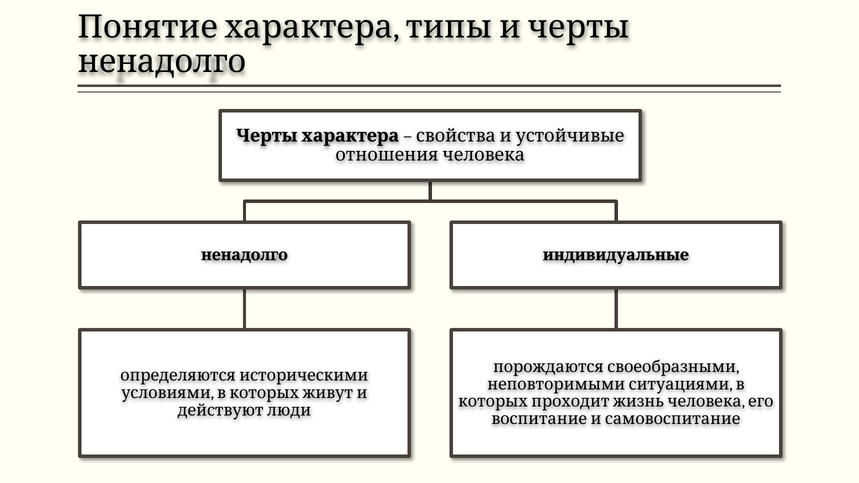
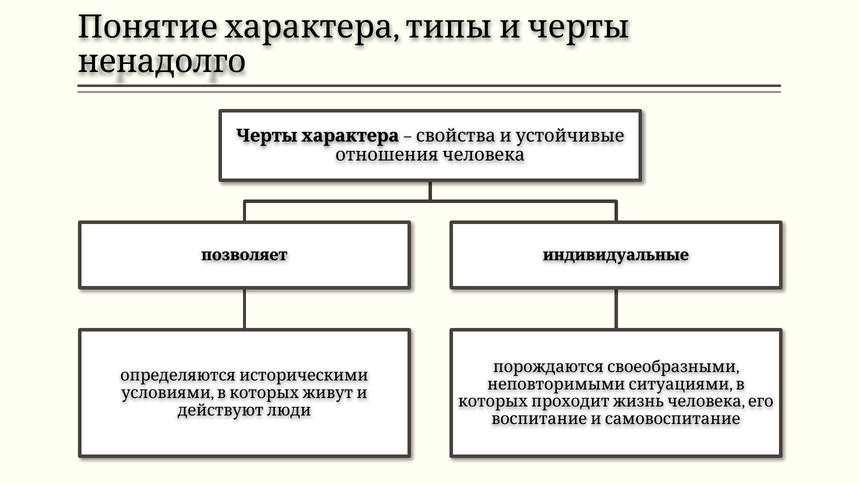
ненадолго: ненадолго -> позволяет (244, 255)
